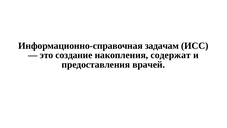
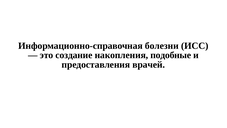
задачам: задачам -> болезни (162, 46)
содержат: содержат -> подобные (171, 55)
